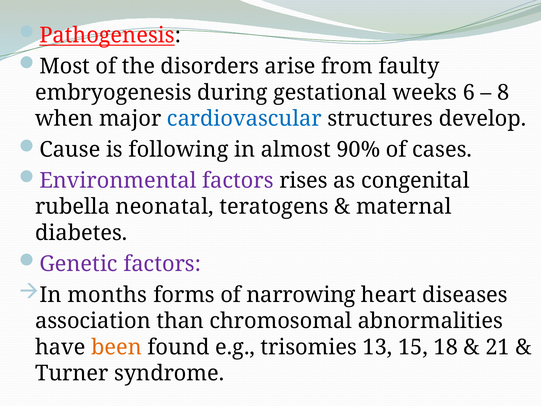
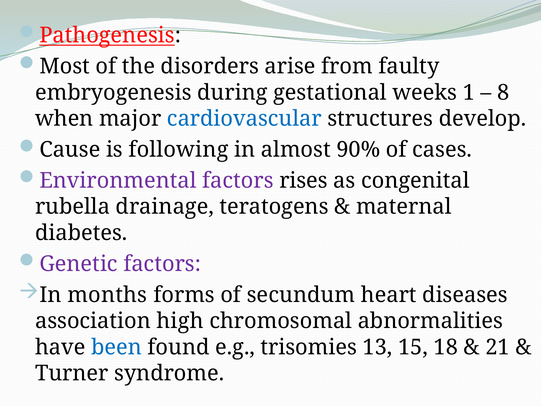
6: 6 -> 1 (469, 92)
neonatal: neonatal -> drainage (165, 207)
narrowing: narrowing -> secundum (301, 295)
than: than -> high (180, 321)
been colour: orange -> blue (116, 347)
